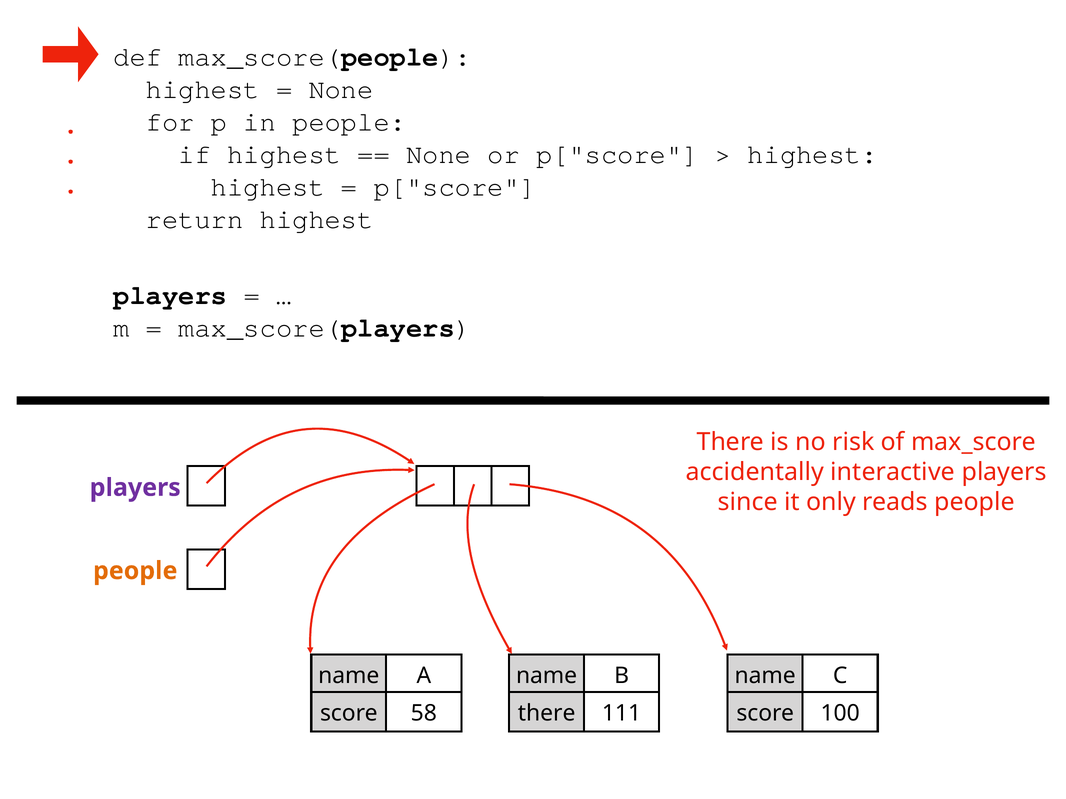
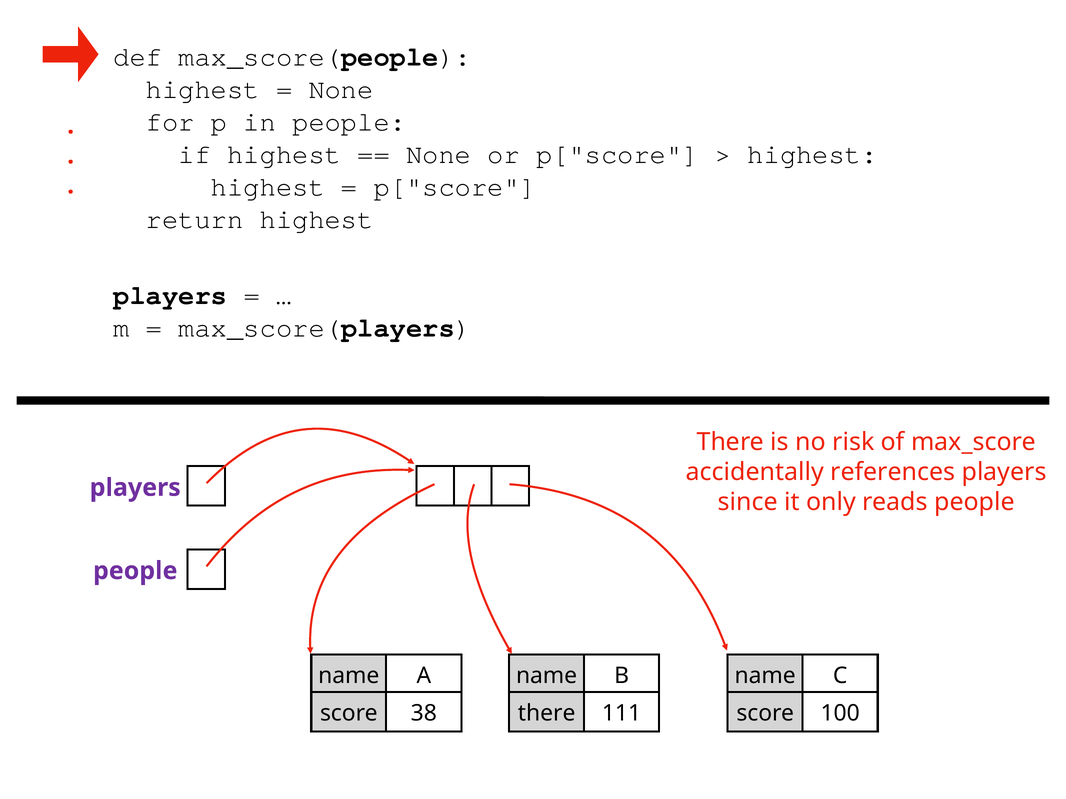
interactive: interactive -> references (893, 472)
people colour: orange -> purple (135, 571)
58: 58 -> 38 (424, 714)
